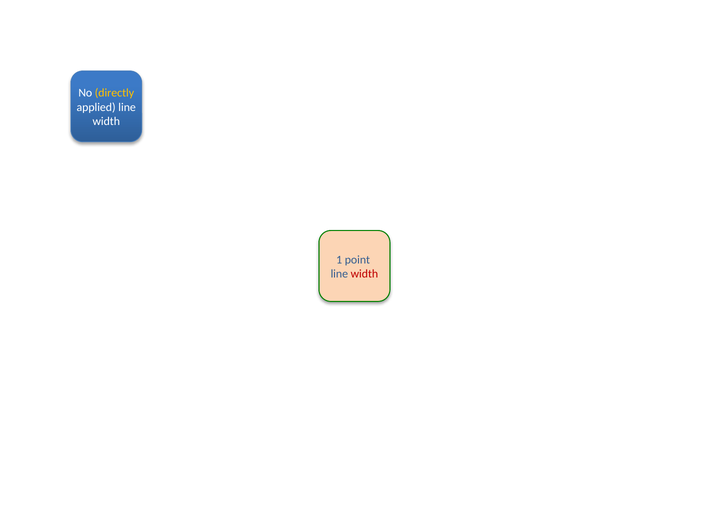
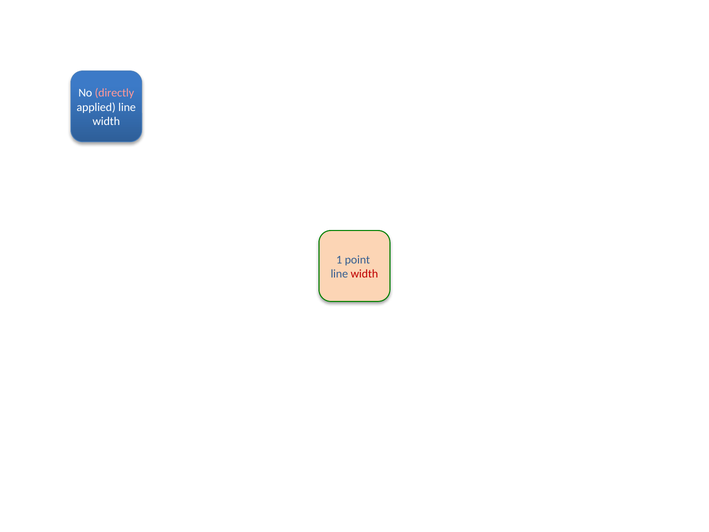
directly colour: yellow -> pink (114, 93)
